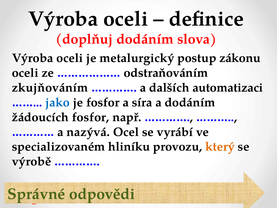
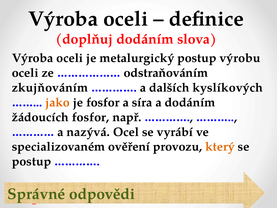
zákonu: zákonu -> výrobu (240, 58)
automatizaci: automatizaci -> kyslíkových (228, 87)
jako colour: blue -> orange (58, 102)
specializovaném hliníku: hliníku -> ověření (129, 147)
výrobě: výrobě -> postup (32, 161)
